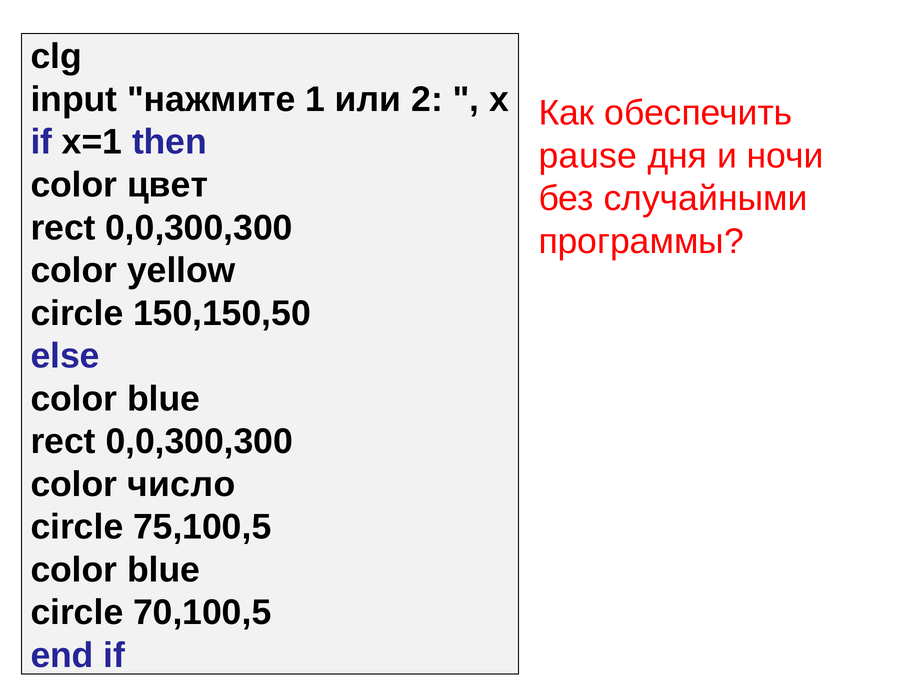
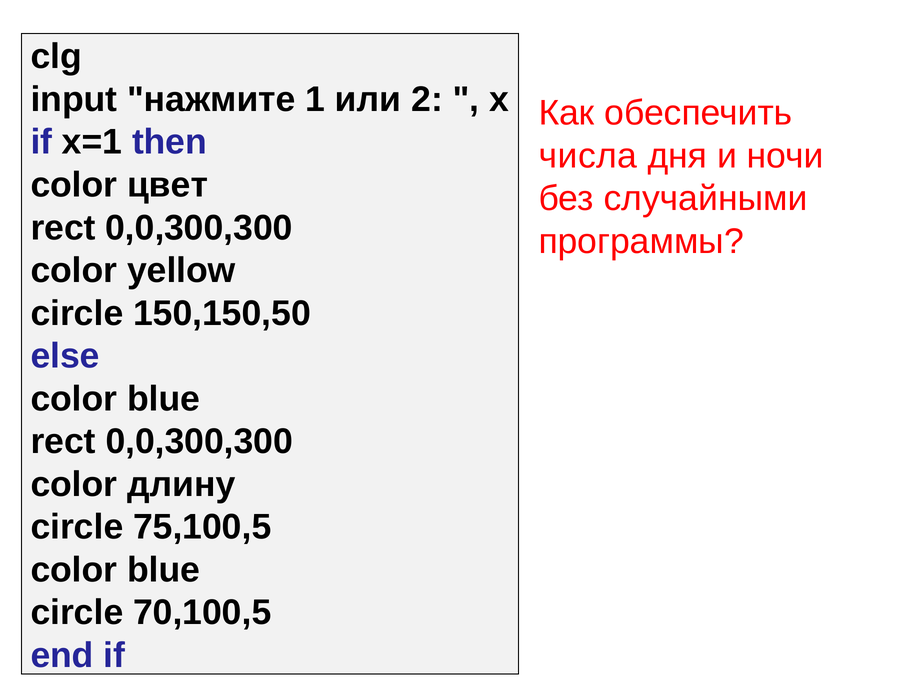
pause: pause -> числа (588, 156)
число: число -> длину (181, 484)
